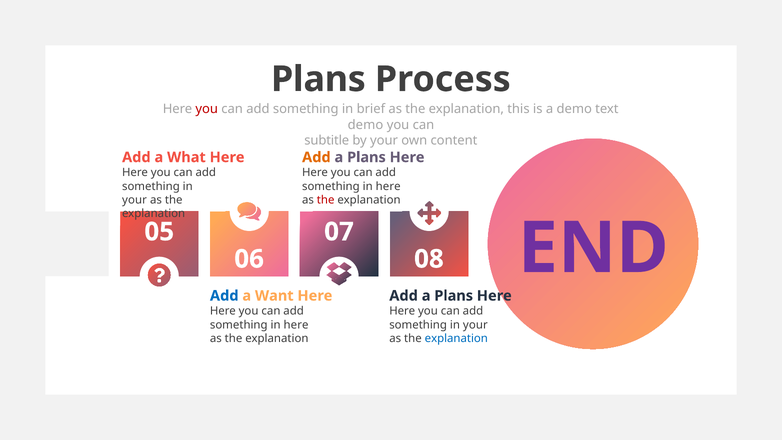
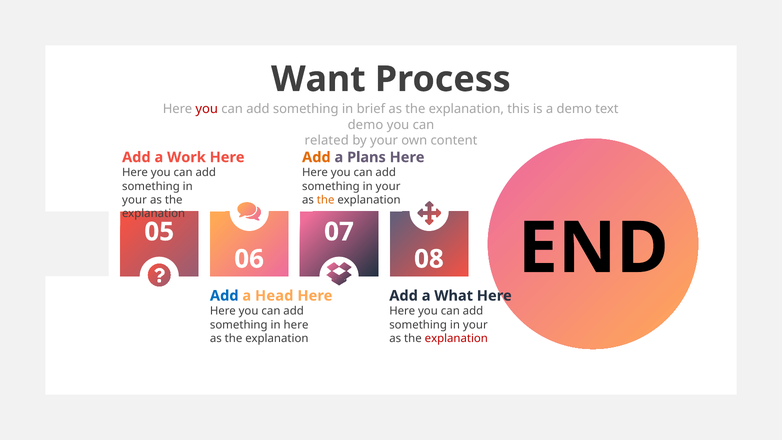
Plans: Plans -> Want (318, 79)
subtitle: subtitle -> related (327, 140)
What: What -> Work (186, 157)
here: here -> your (388, 186)
the colour: red -> orange (326, 200)
END colour: purple -> black (593, 248)
Want: Want -> Head (274, 296)
Plans: Plans -> What (454, 296)
explanation colour: blue -> red (456, 338)
